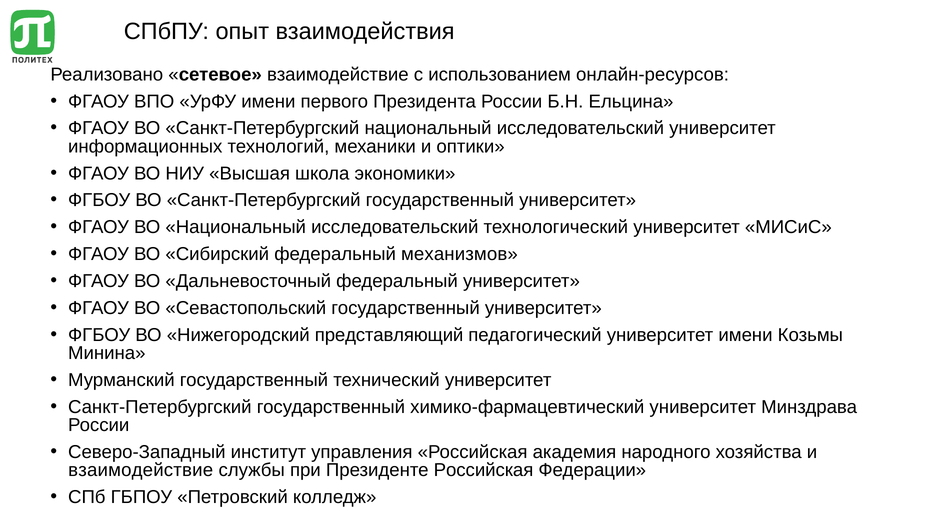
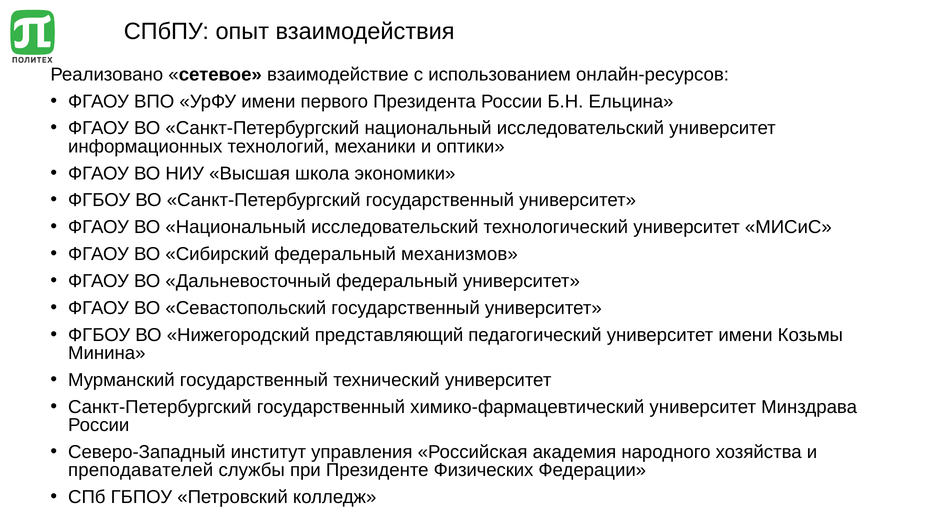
взаимодействие: взаимодействие -> преподавателей (141, 470)
Президенте Российская: Российская -> Физических (484, 470)
